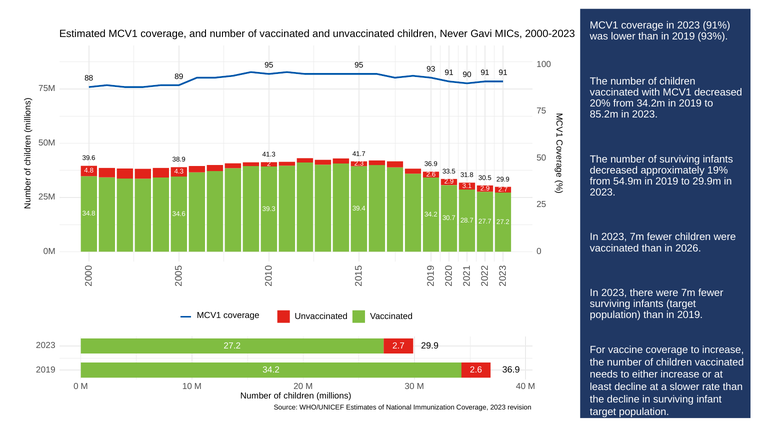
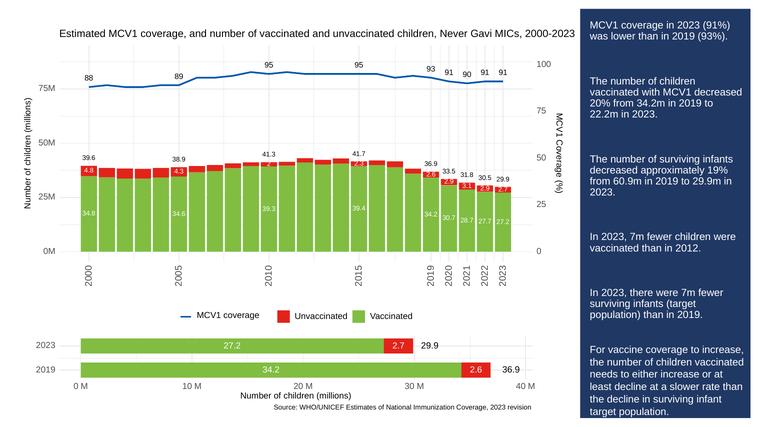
85.2m: 85.2m -> 22.2m (604, 115)
54.9m: 54.9m -> 60.9m (628, 182)
2026: 2026 -> 2012 (688, 248)
